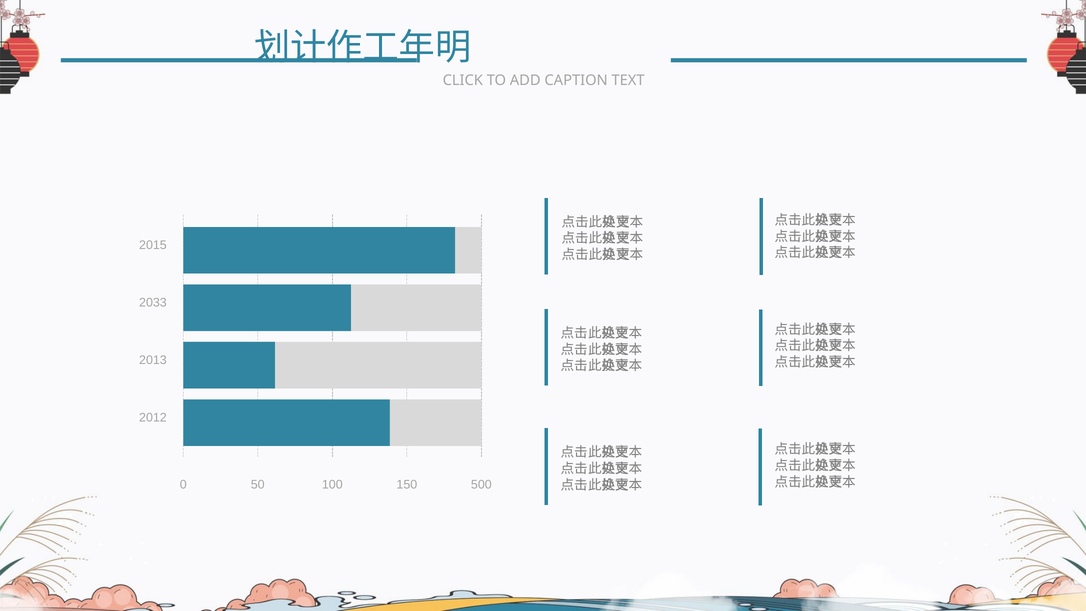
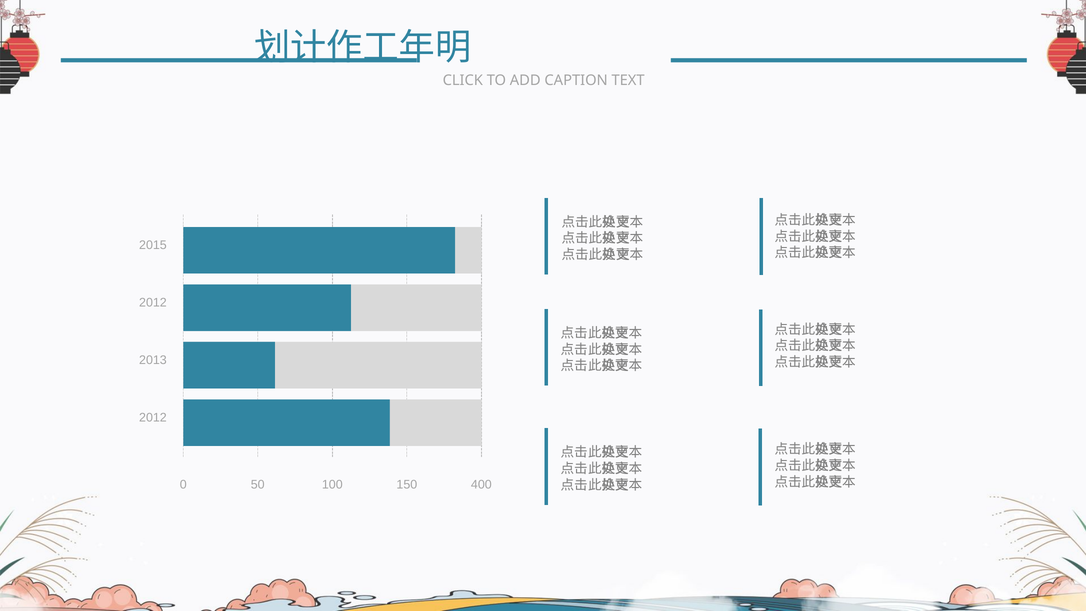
2033: 2033 -> 2012 (153, 303)
500: 500 -> 400 (481, 485)
